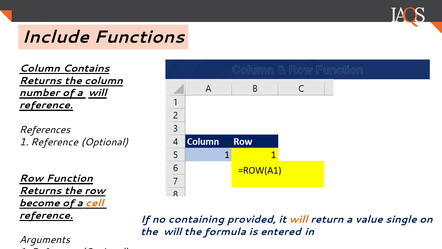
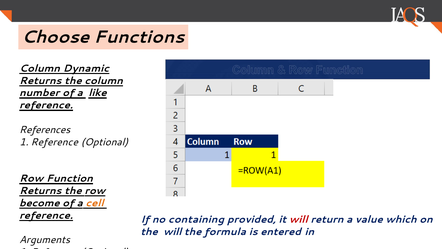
Include: Include -> Choose (56, 37)
Contains: Contains -> Dynamic (86, 68)
a will: will -> like (98, 93)
will colour: orange -> red (299, 219)
single: single -> which (401, 219)
